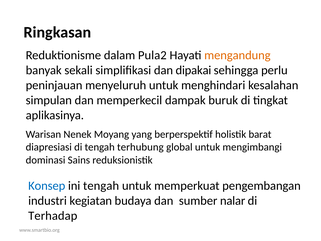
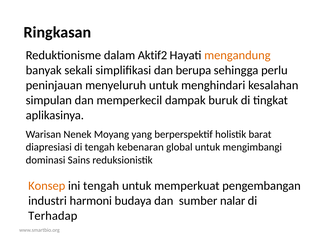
Pula2: Pula2 -> Aktif2 (152, 55)
dipakai: dipakai -> berupa (193, 70)
terhubung: terhubung -> kebenaran (140, 147)
Konsep colour: blue -> orange (47, 185)
kegiatan: kegiatan -> harmoni (91, 200)
